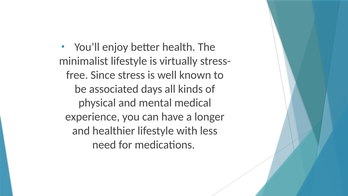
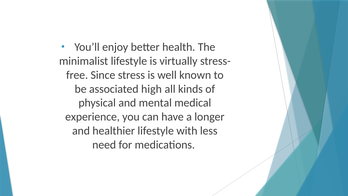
days: days -> high (152, 89)
